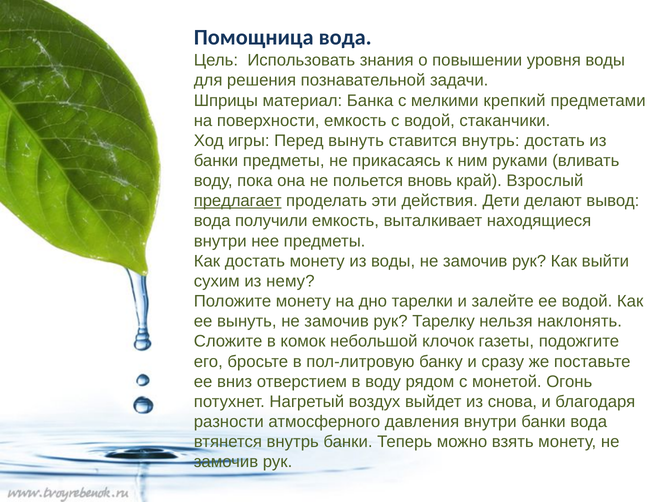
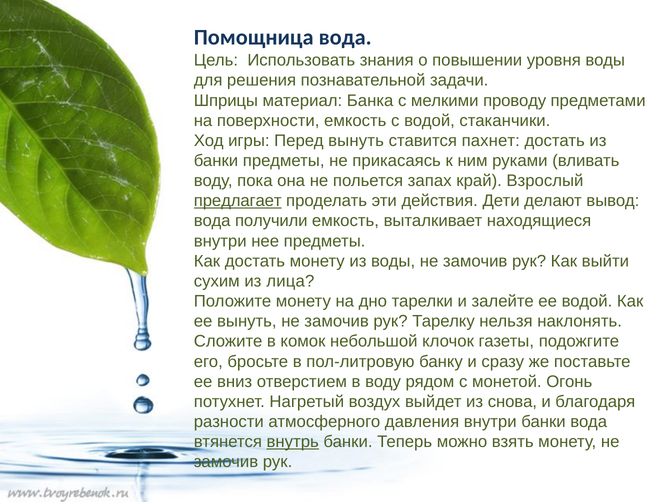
крепкий: крепкий -> проводу (515, 101)
ставится внутрь: внутрь -> пахнет (491, 141)
вновь: вновь -> запах (430, 181)
нему: нему -> лица (290, 281)
внутрь underline: none -> present (293, 442)
